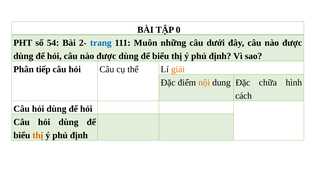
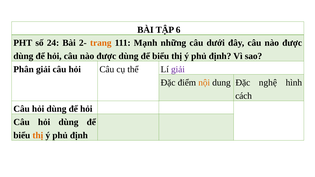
0: 0 -> 6 (178, 30)
54: 54 -> 24 (53, 43)
trang colour: blue -> orange (101, 43)
Muôn: Muôn -> Mạnh (146, 43)
Phân tiếp: tiếp -> giải (43, 69)
giải colour: orange -> purple (178, 69)
chữa: chữa -> nghệ (268, 83)
